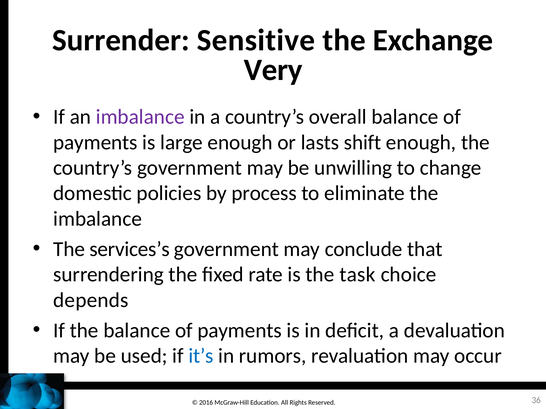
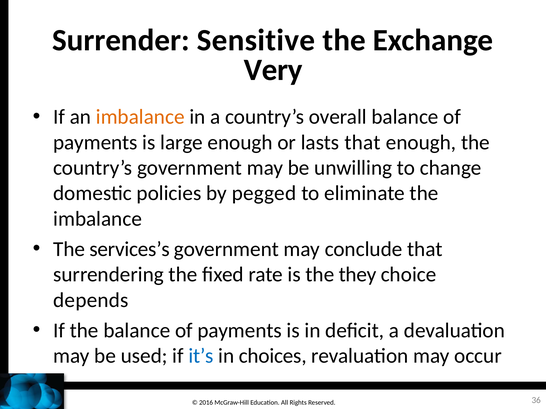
imbalance colour: purple -> orange (140, 117)
lasts shift: shift -> that (362, 143)
process: process -> pegged (264, 194)
task: task -> they (358, 275)
rumors: rumors -> choices (273, 356)
